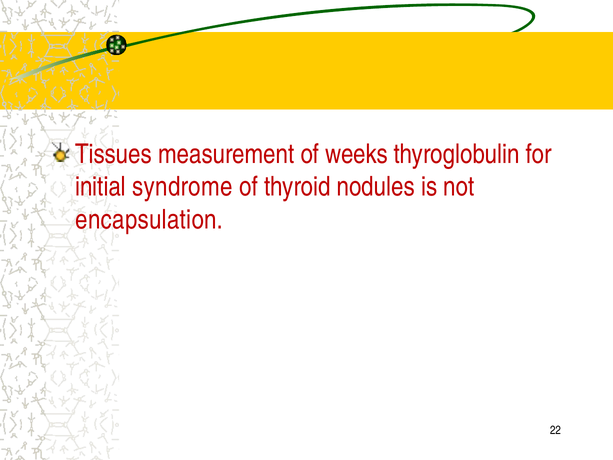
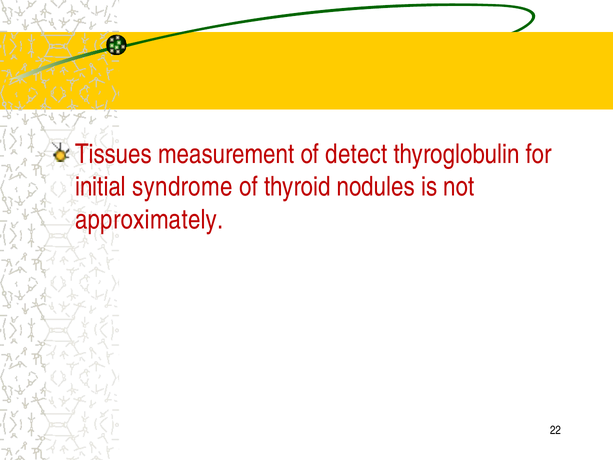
weeks: weeks -> detect (356, 154)
encapsulation: encapsulation -> approximately (149, 220)
